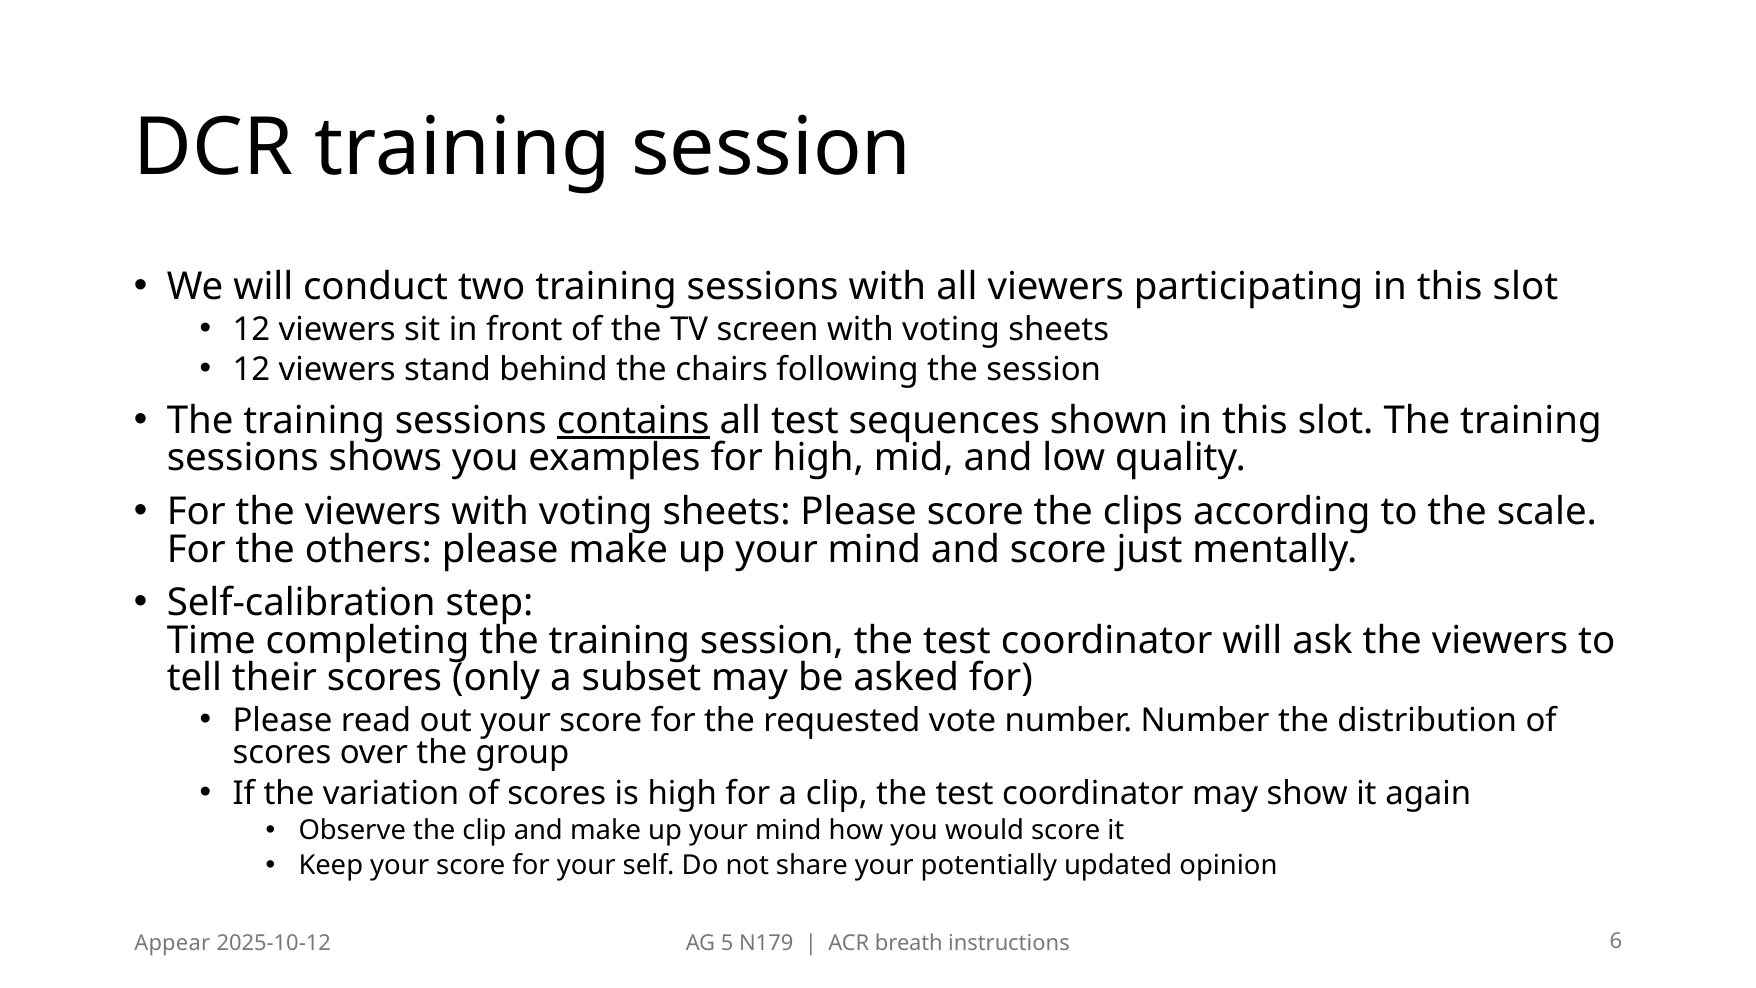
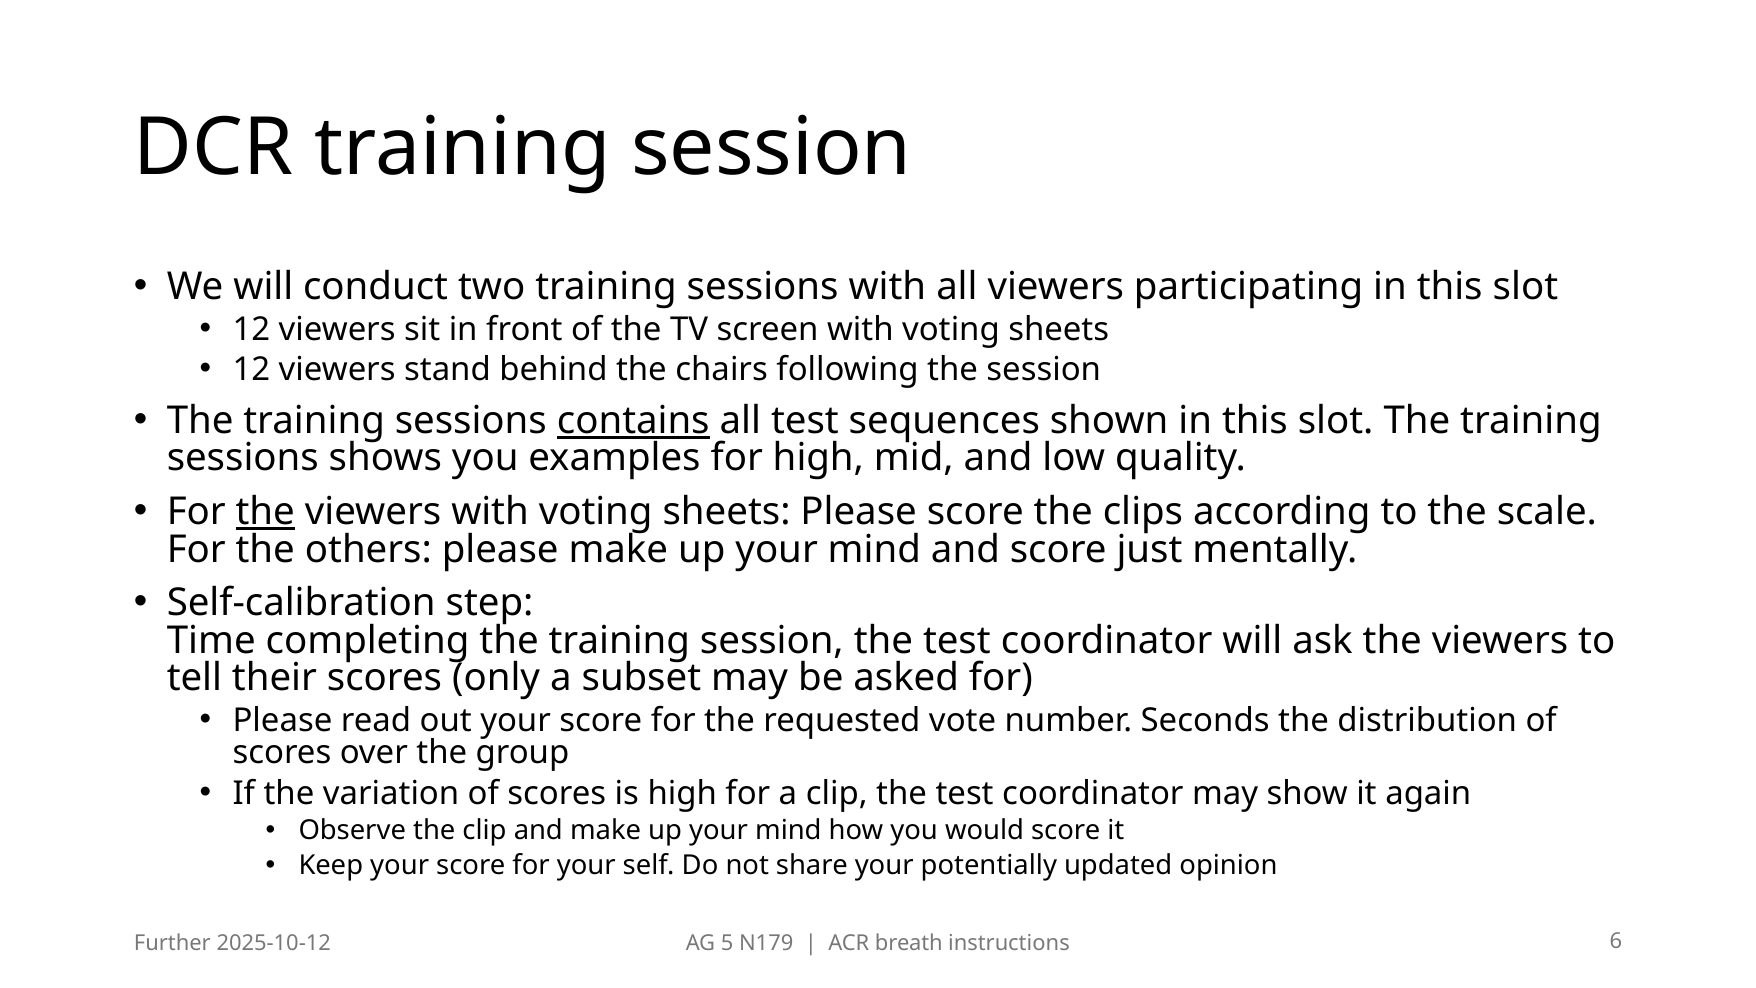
the underline: none -> present (265, 512)
number Number: Number -> Seconds (1205, 721)
Appear: Appear -> Further (172, 943)
